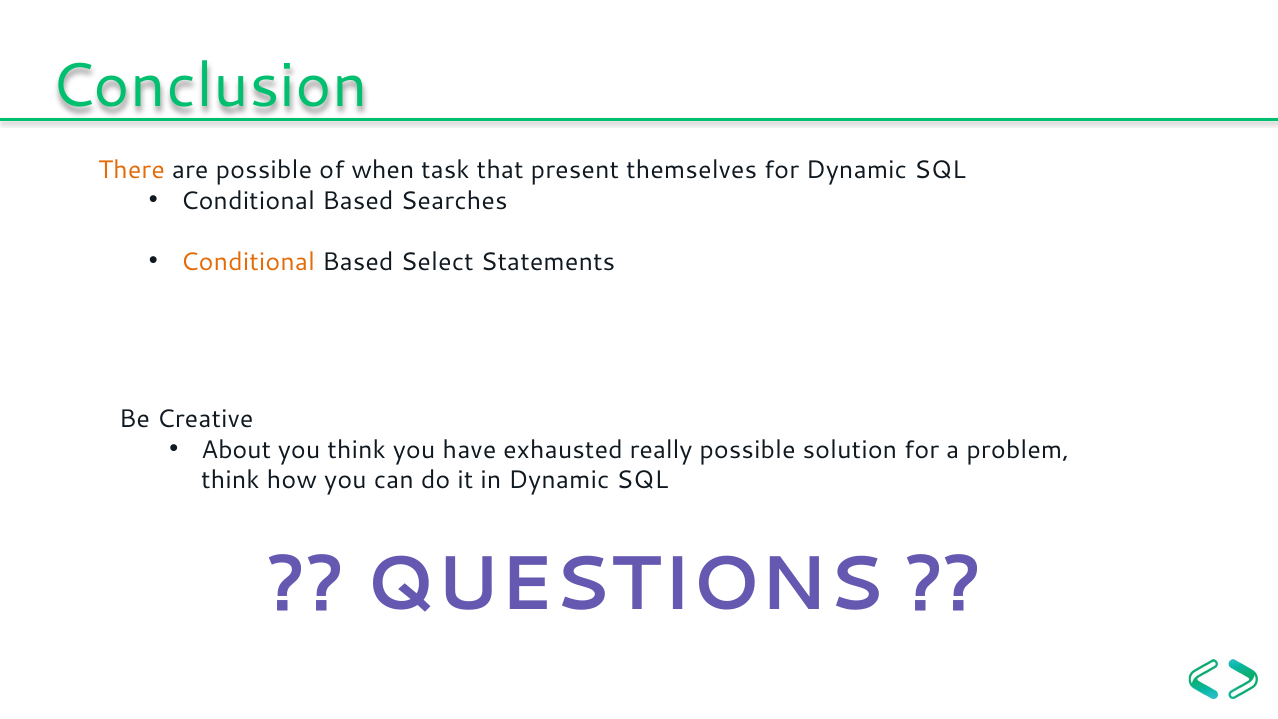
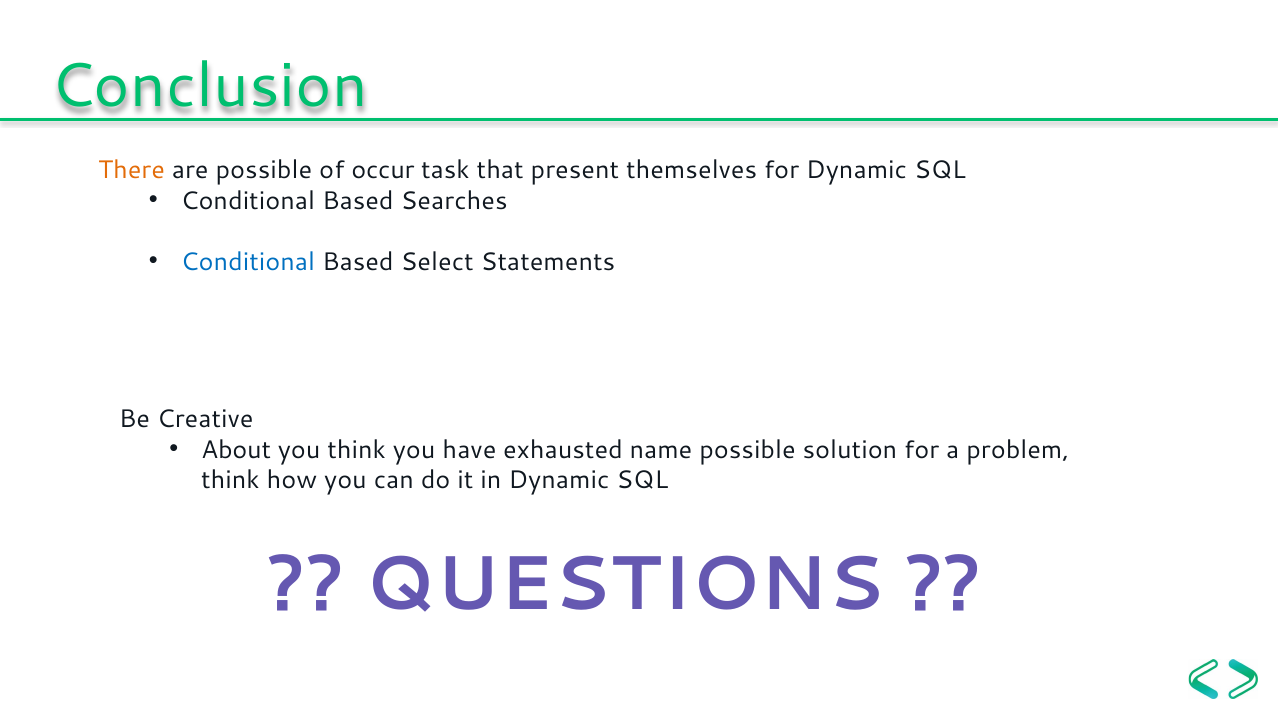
when: when -> occur (383, 170)
Conditional colour: orange -> blue (248, 262)
really: really -> name (661, 450)
